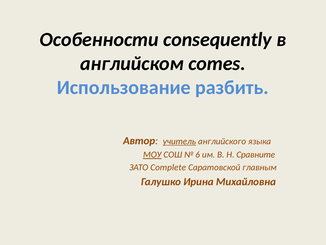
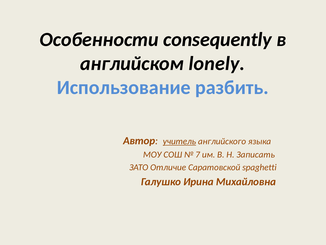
comes: comes -> lonely (217, 63)
МОУ underline: present -> none (152, 154)
6: 6 -> 7 (198, 154)
Сравните: Сравните -> Записать (256, 154)
Complete: Complete -> Отличие (168, 167)
главным: главным -> spaghetti (259, 167)
